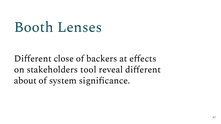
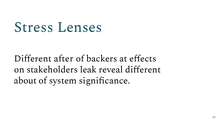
Booth: Booth -> Stress (34, 27)
close: close -> after (64, 59)
tool: tool -> leak (88, 70)
